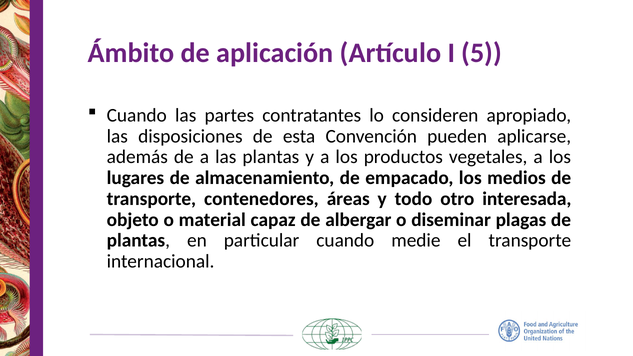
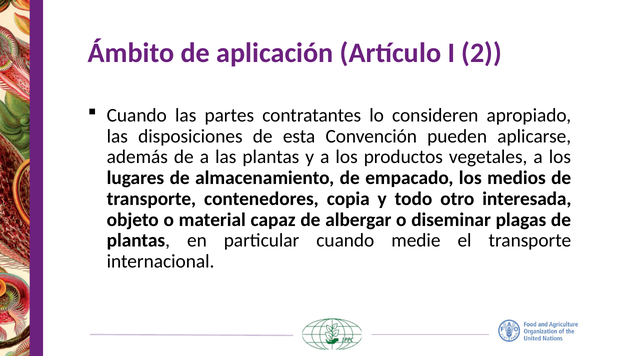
5: 5 -> 2 (482, 53)
áreas: áreas -> copia (348, 199)
